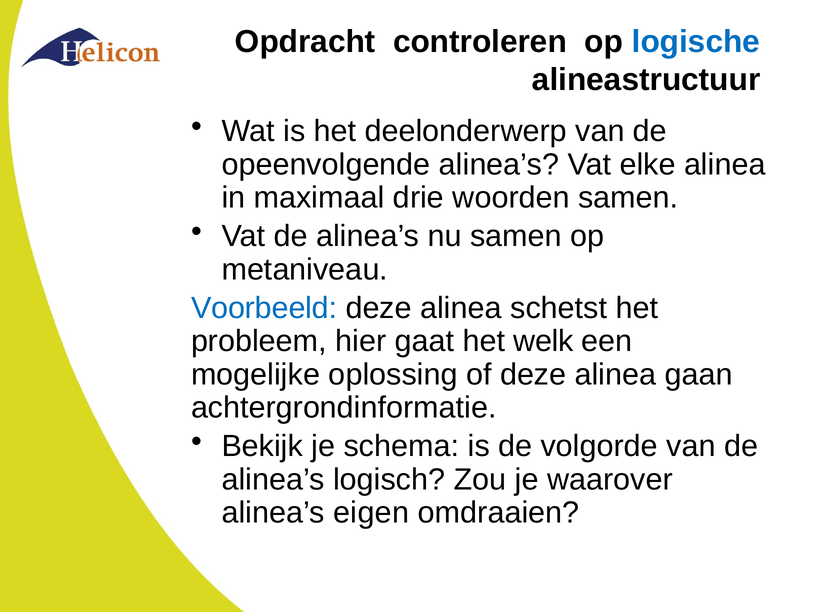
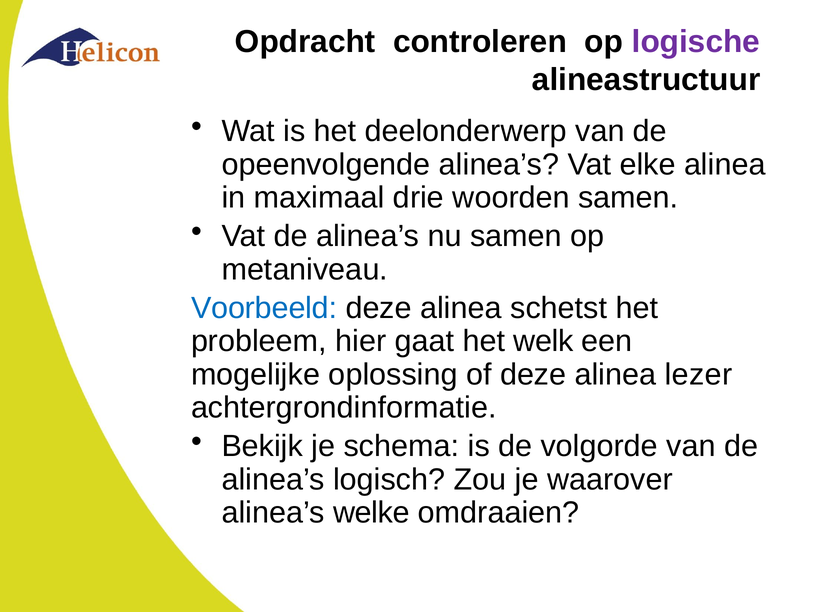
logische colour: blue -> purple (696, 42)
gaan: gaan -> lezer (699, 374)
eigen: eigen -> welke (371, 512)
